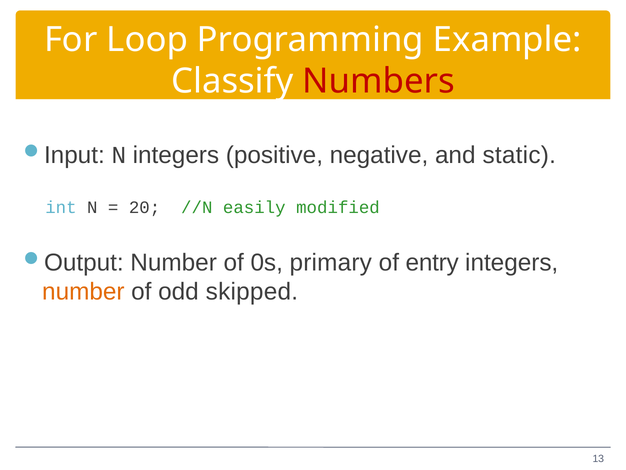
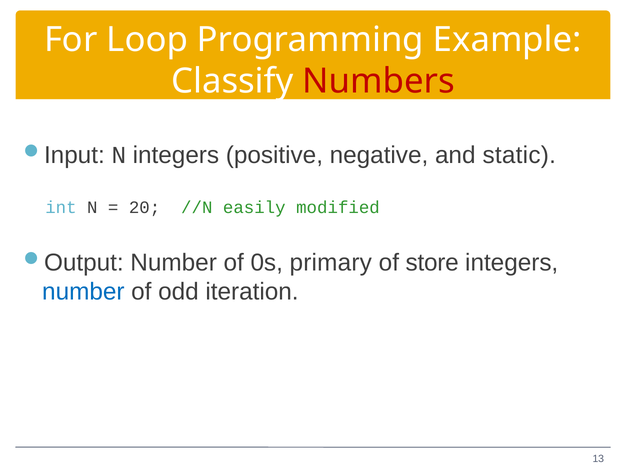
entry: entry -> store (432, 262)
number colour: orange -> blue (83, 291)
skipped: skipped -> iteration (252, 291)
